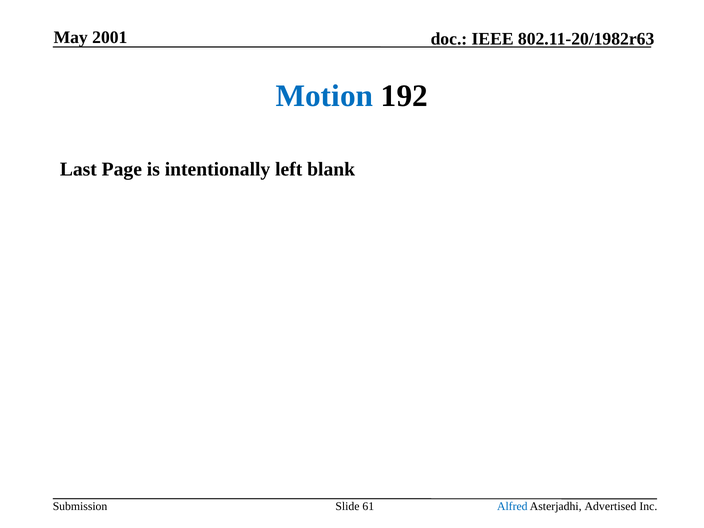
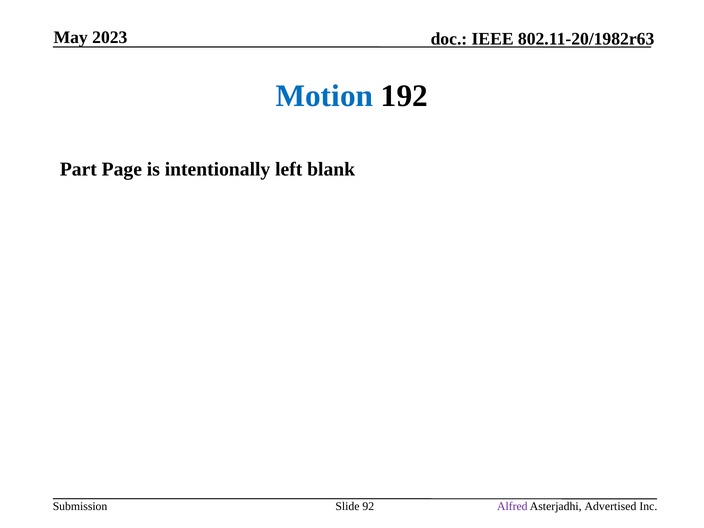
2001: 2001 -> 2023 (110, 37)
Last: Last -> Part (78, 169)
61: 61 -> 92 (368, 506)
Alfred colour: blue -> purple (512, 506)
